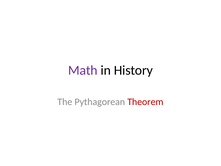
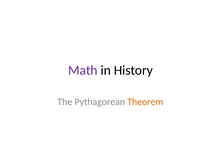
Theorem colour: red -> orange (145, 102)
